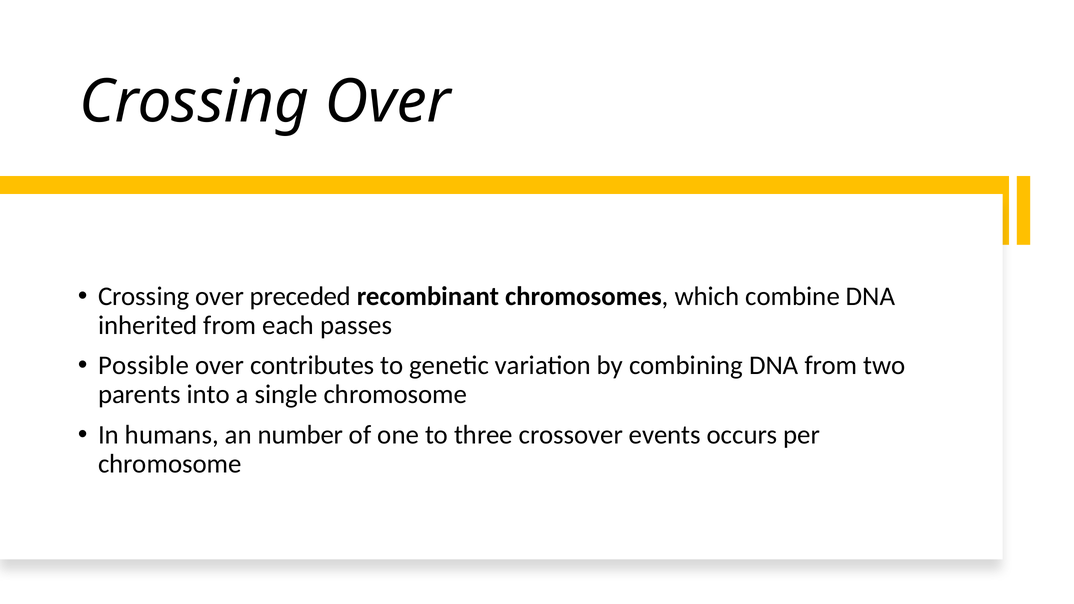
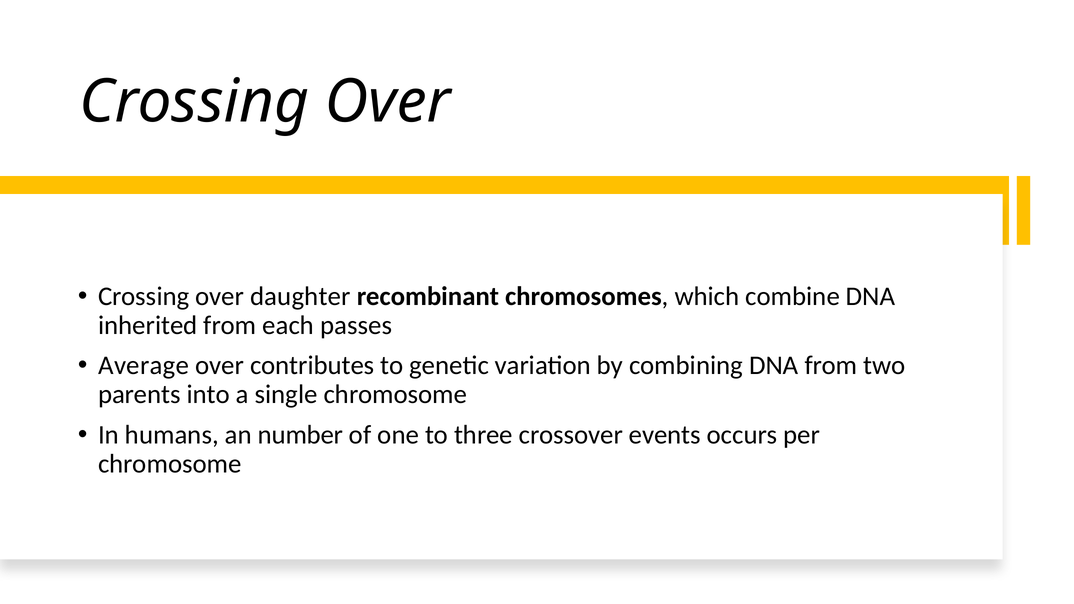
preceded: preceded -> daughter (300, 296)
Possible: Possible -> Average (144, 366)
